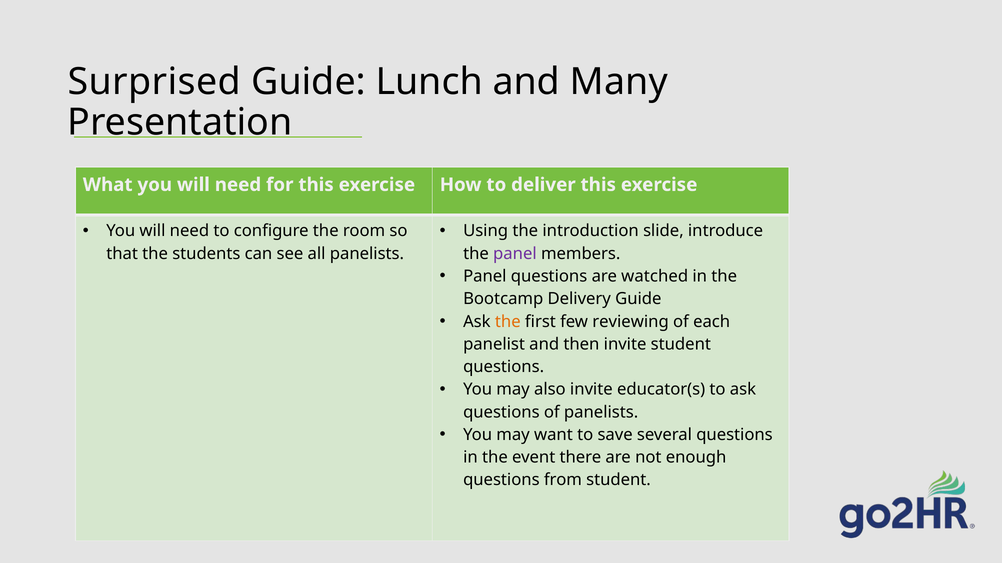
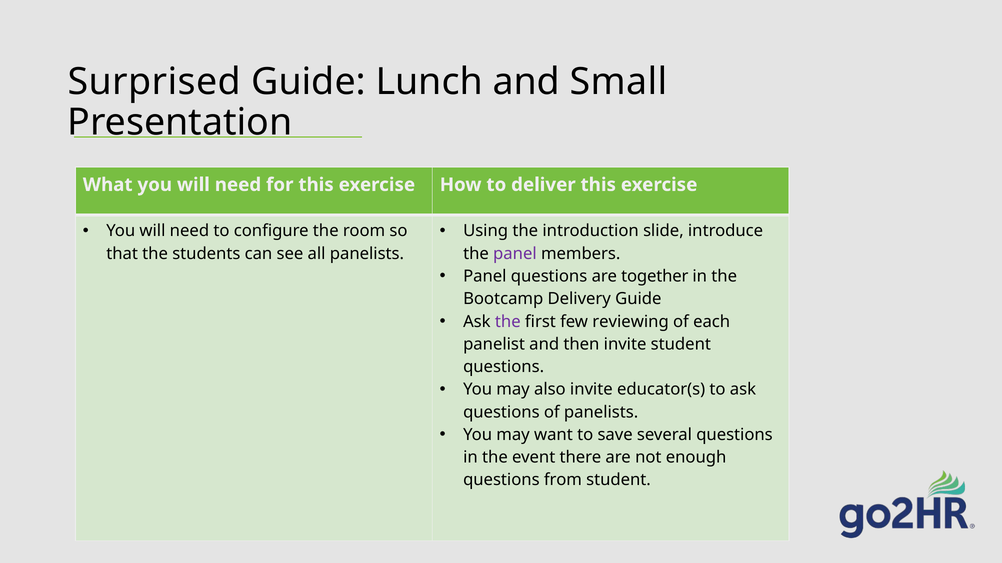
Many: Many -> Small (619, 82)
watched: watched -> together (655, 277)
the colour: orange -> purple (508, 322)
